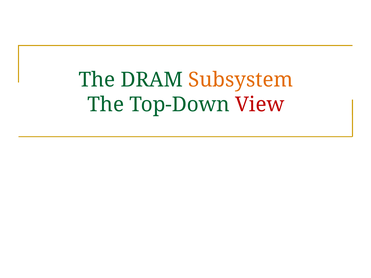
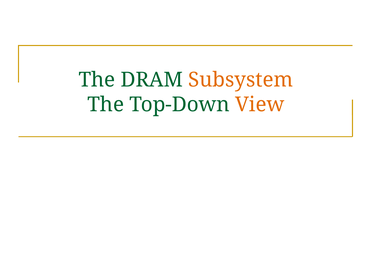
View colour: red -> orange (260, 105)
